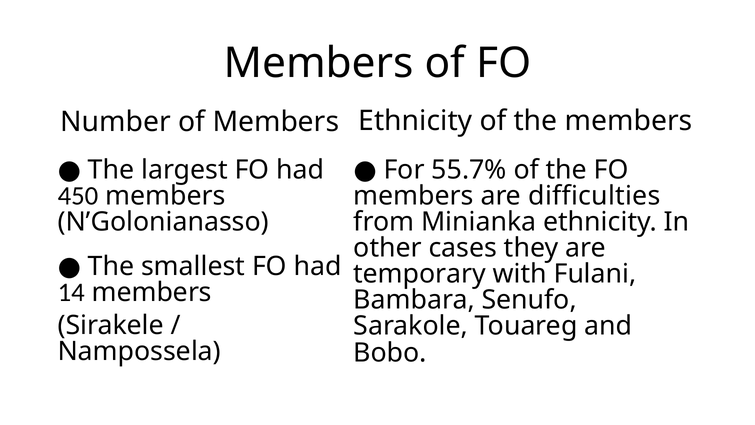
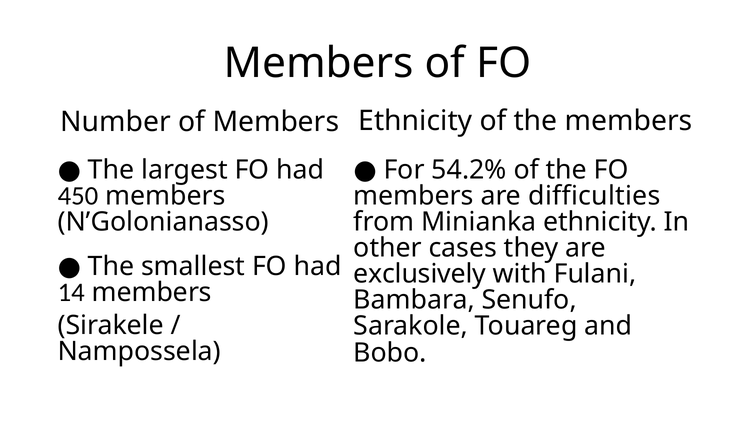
55.7%: 55.7% -> 54.2% (469, 170)
temporary: temporary -> exclusively (420, 274)
